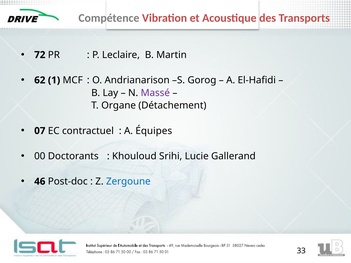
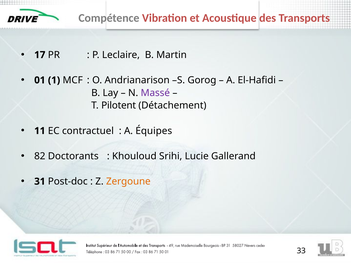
72: 72 -> 17 (40, 55)
62: 62 -> 01 (40, 80)
Organe: Organe -> Pilotent (119, 106)
07: 07 -> 11 (40, 131)
00: 00 -> 82 (40, 156)
46: 46 -> 31 (40, 182)
Zergoune colour: blue -> orange (128, 182)
